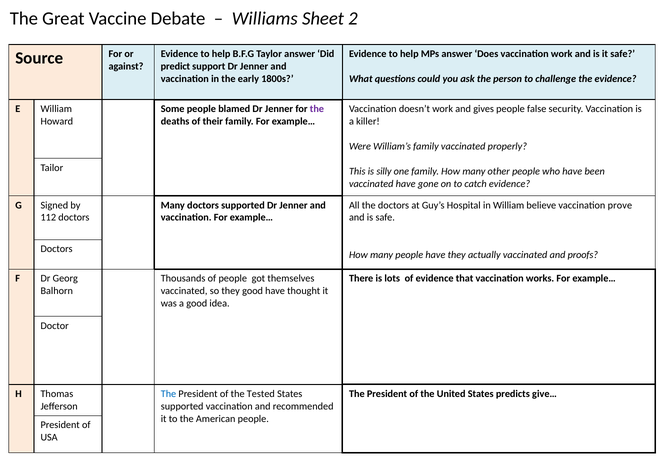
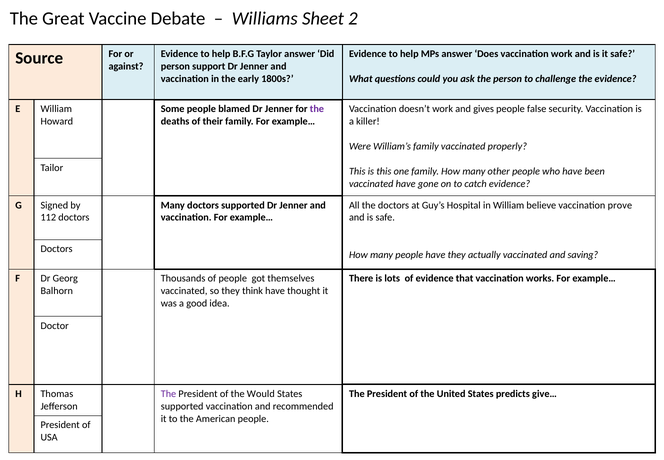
predict: predict -> person (175, 66)
is silly: silly -> this (384, 171)
proofs: proofs -> saving (583, 255)
they good: good -> think (253, 291)
The colour: blue -> purple (169, 394)
Tested: Tested -> Would (261, 394)
